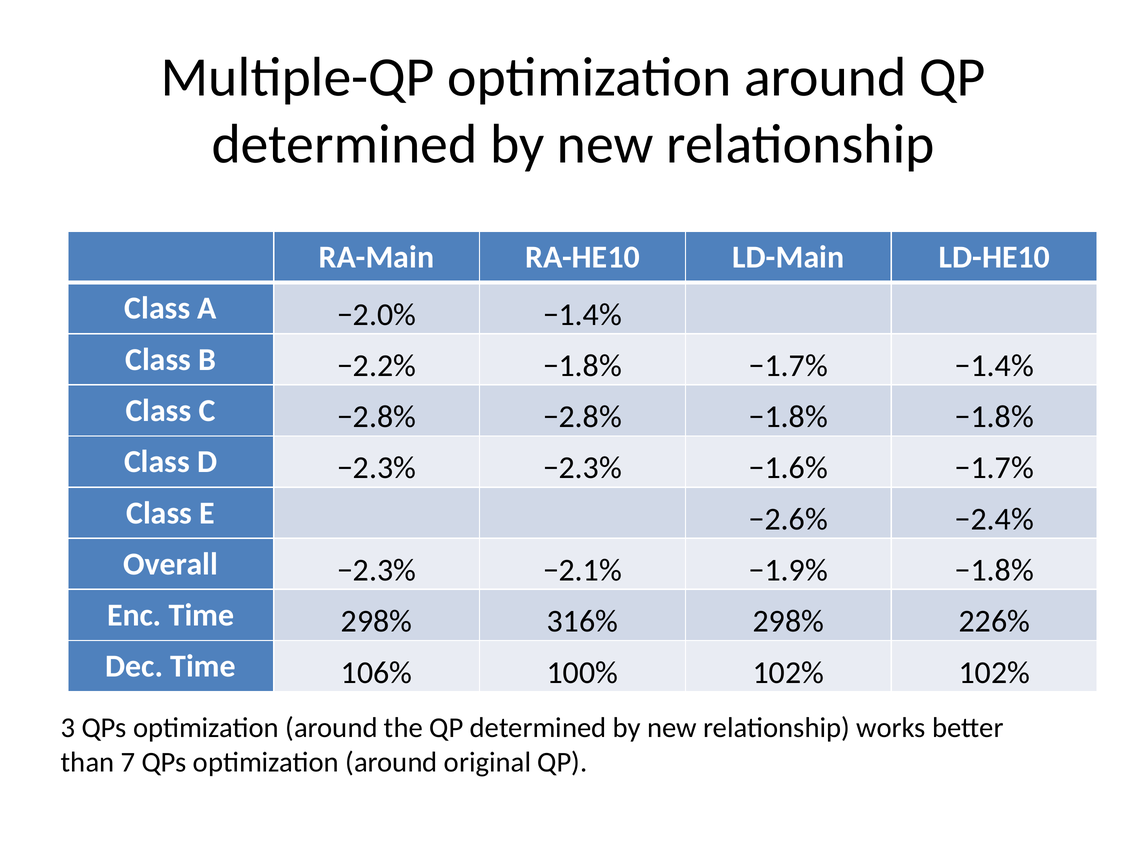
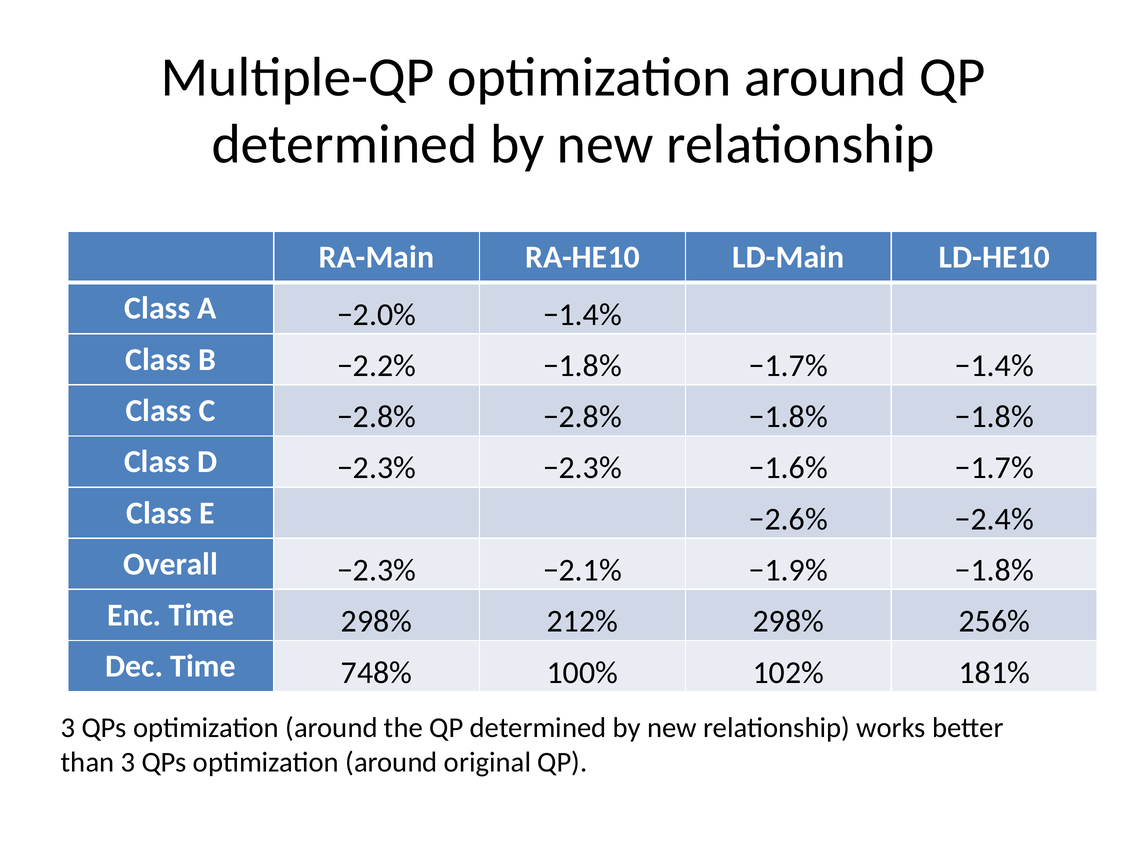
316%: 316% -> 212% (582, 622)
226%: 226% -> 256% (994, 622)
106%: 106% -> 748% (377, 673)
102% 102%: 102% -> 181% (994, 673)
than 7: 7 -> 3 (128, 762)
